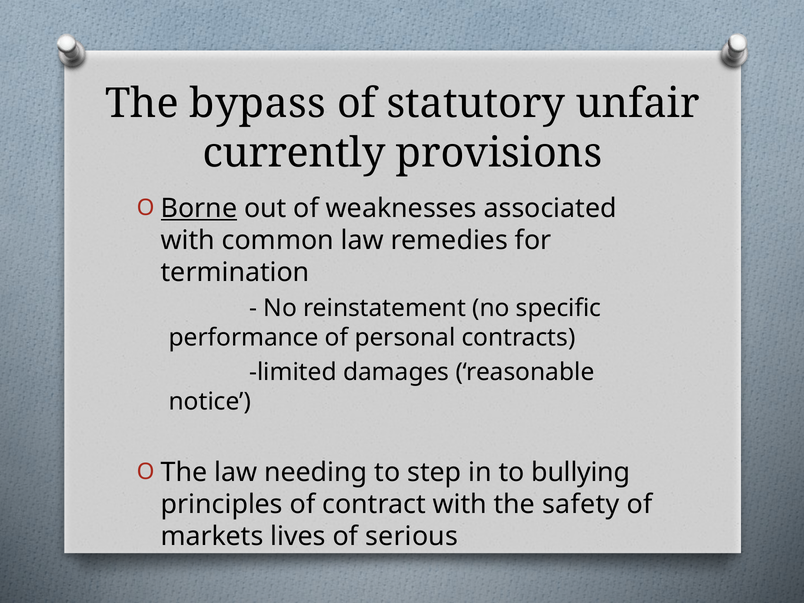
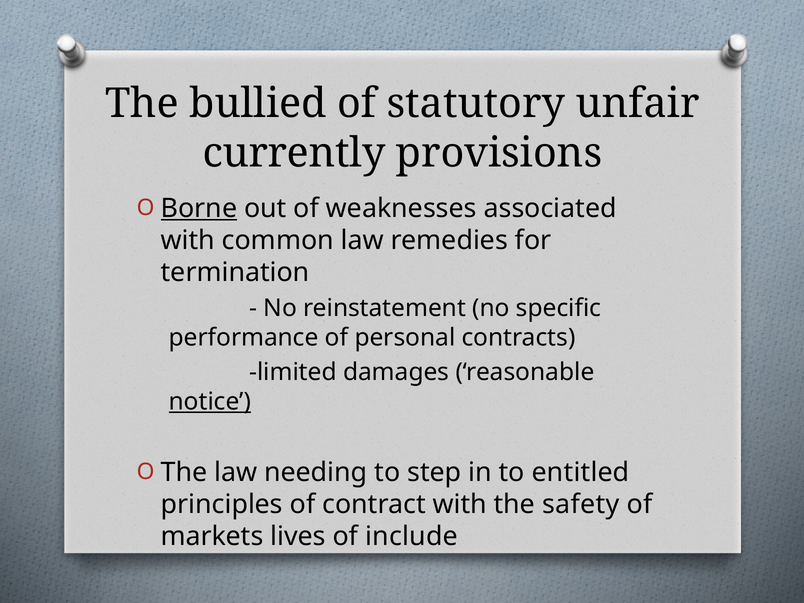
bypass: bypass -> bullied (258, 104)
notice underline: none -> present (210, 402)
bullying: bullying -> entitled (581, 472)
serious: serious -> include (412, 537)
